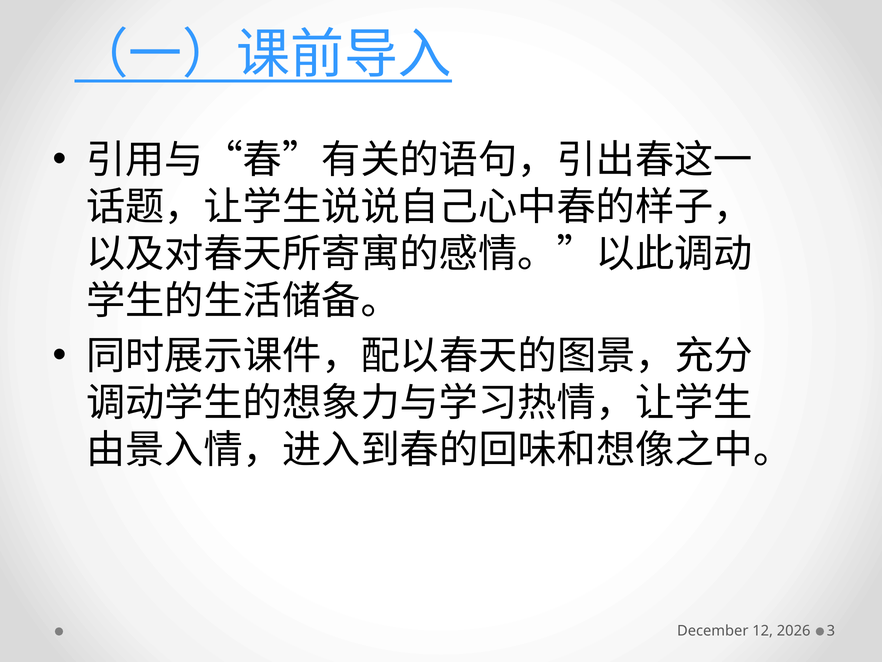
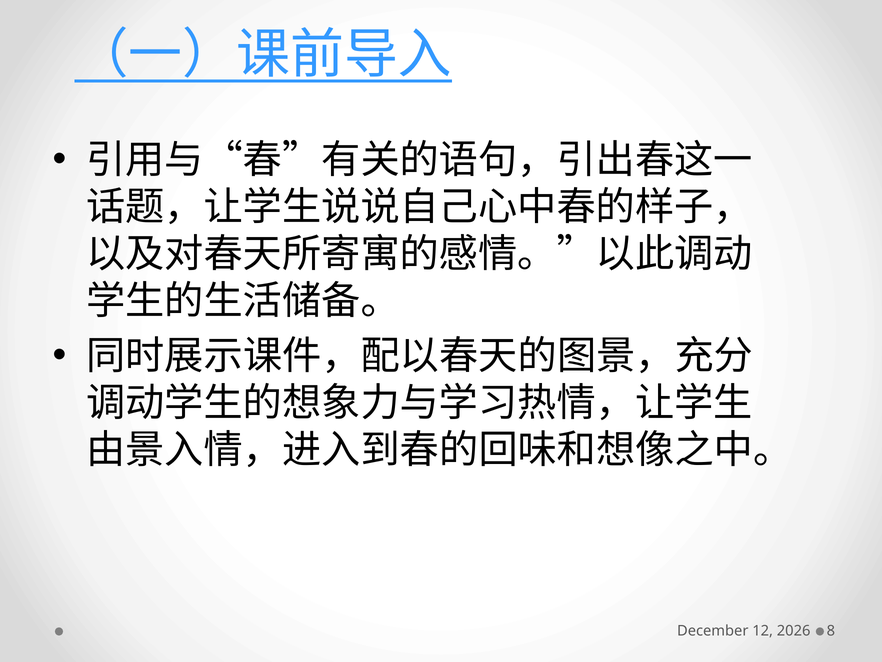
3: 3 -> 8 (831, 631)
